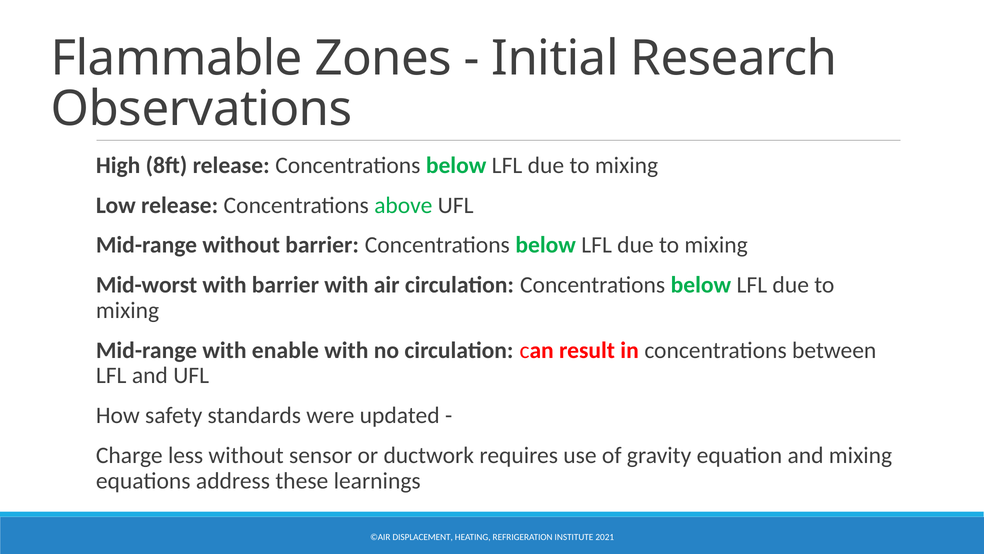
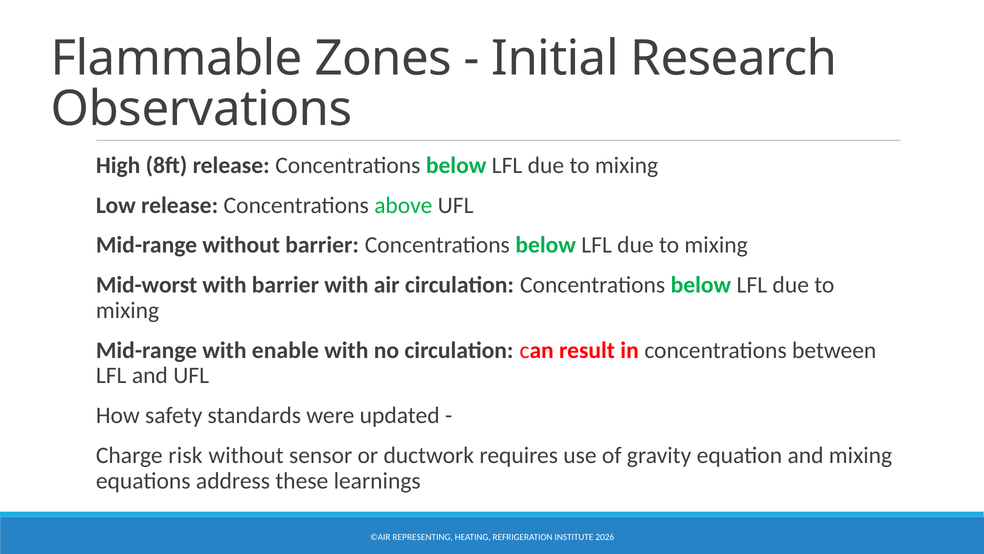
less: less -> risk (185, 455)
DISPLACEMENT: DISPLACEMENT -> REPRESENTING (423, 537)
2021: 2021 -> 2026 (605, 537)
